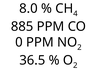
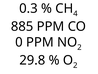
8.0: 8.0 -> 0.3 (28, 8)
36.5: 36.5 -> 29.8 (32, 60)
